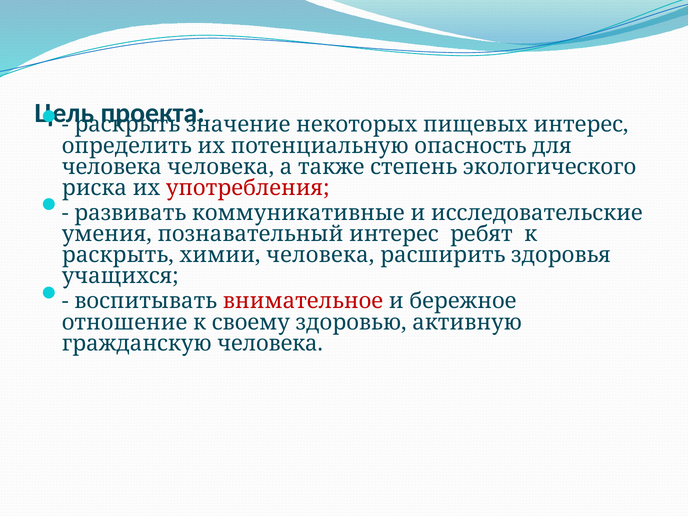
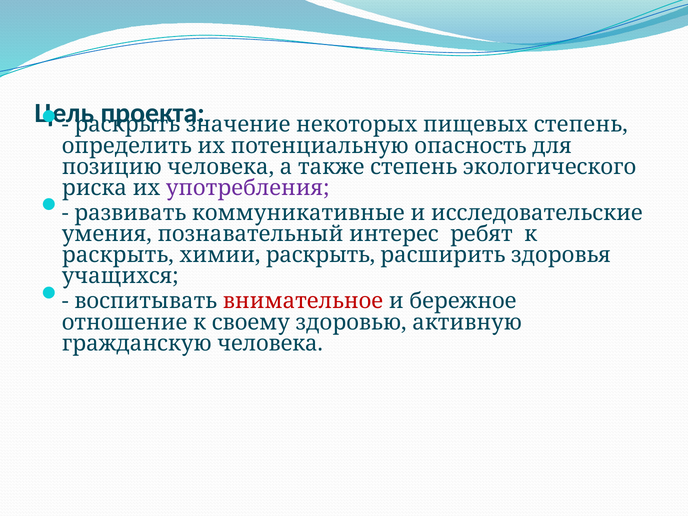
пищевых интерес: интерес -> степень (581, 125)
человека: человека -> позицию (112, 167)
употребления colour: red -> purple (248, 188)
химии человека: человека -> раскрыть (320, 255)
